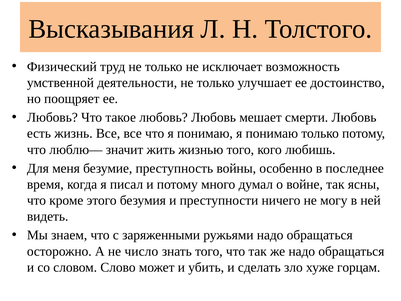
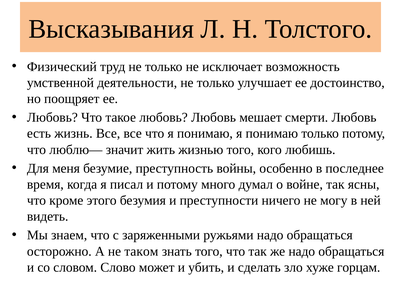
число: число -> таком (141, 251)
